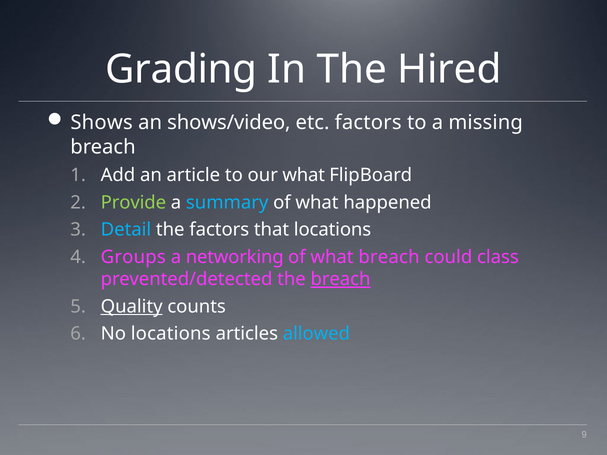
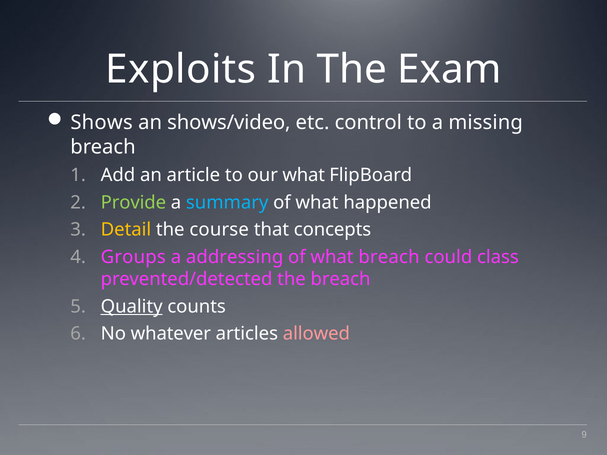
Grading: Grading -> Exploits (181, 70)
Hired: Hired -> Exam (449, 70)
etc factors: factors -> control (368, 123)
Detail colour: light blue -> yellow (126, 230)
the factors: factors -> course (219, 230)
that locations: locations -> concepts (333, 230)
networking: networking -> addressing (235, 257)
breach underline: present -> none (341, 279)
No locations: locations -> whatever (171, 334)
allowed colour: light blue -> pink (316, 334)
